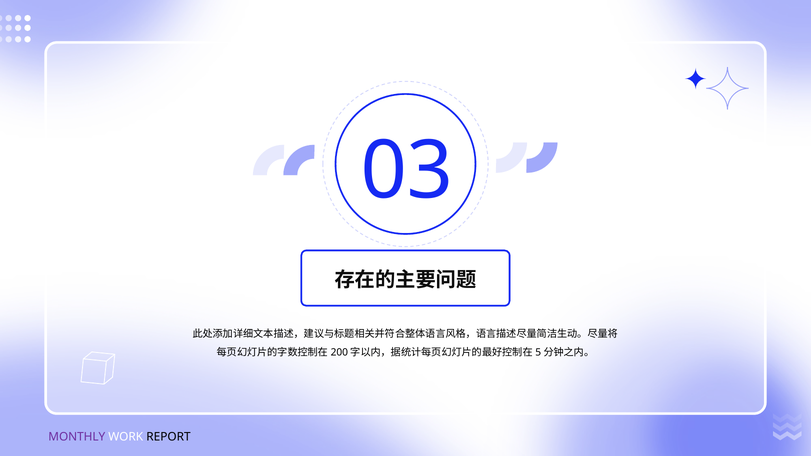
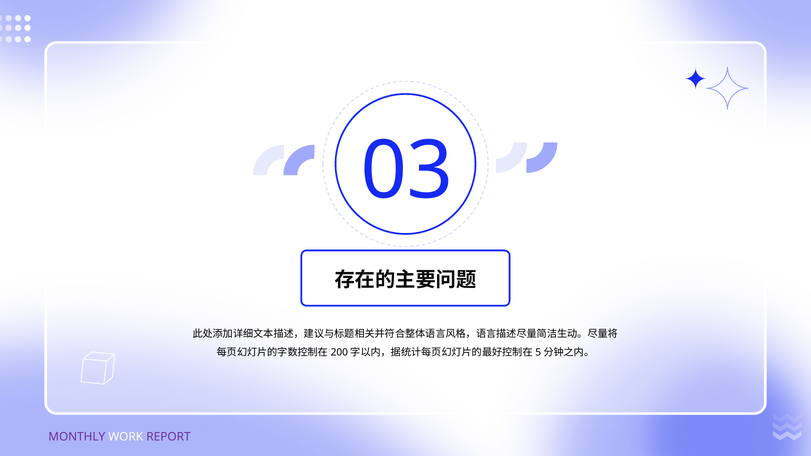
REPORT colour: black -> purple (168, 437)
